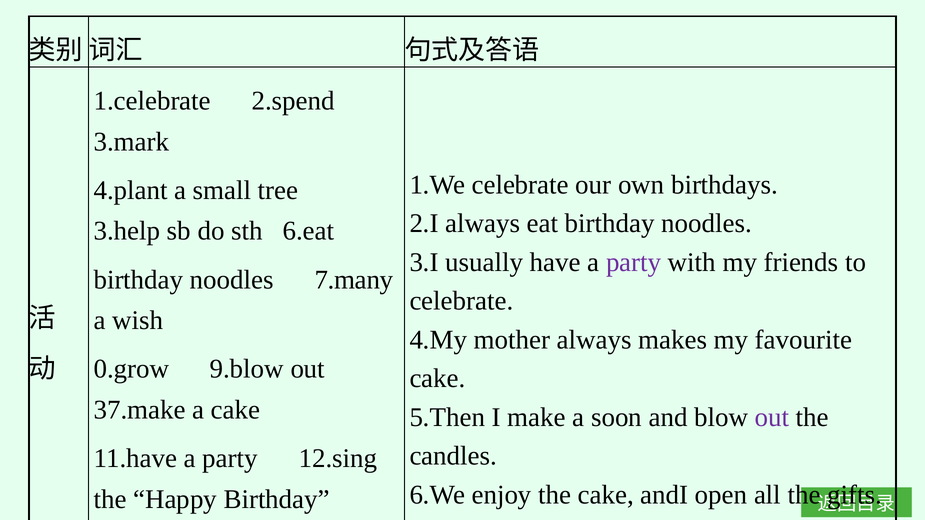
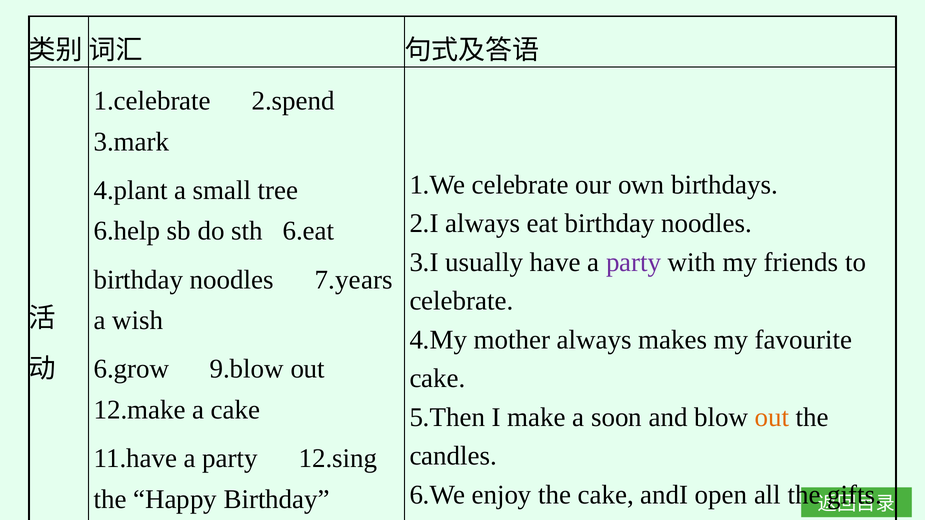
3.help: 3.help -> 6.help (127, 231)
7.many: 7.many -> 7.years (354, 280)
0.grow: 0.grow -> 6.grow (131, 369)
37.make: 37.make -> 12.make (140, 410)
out colour: purple -> orange (772, 418)
